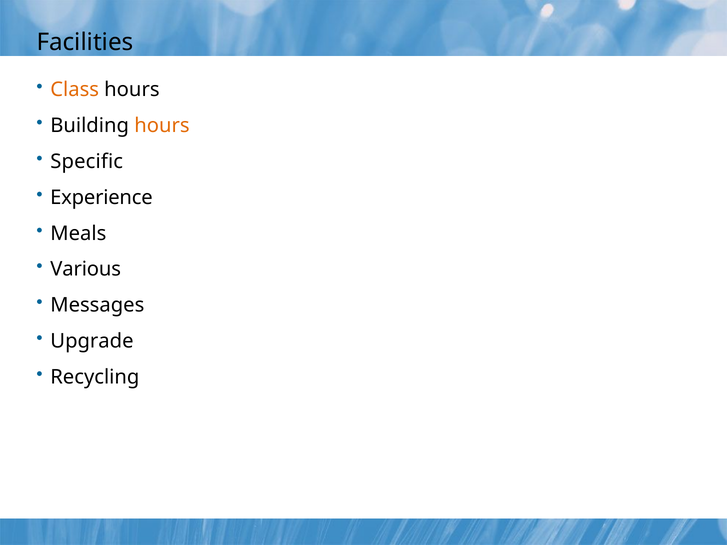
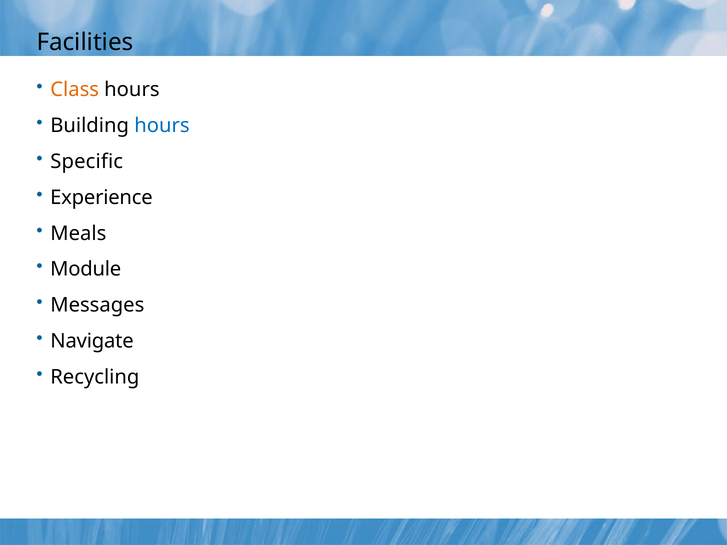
hours colour: orange -> blue (162, 126)
Various: Various -> Module (86, 269)
Upgrade: Upgrade -> Navigate (92, 341)
